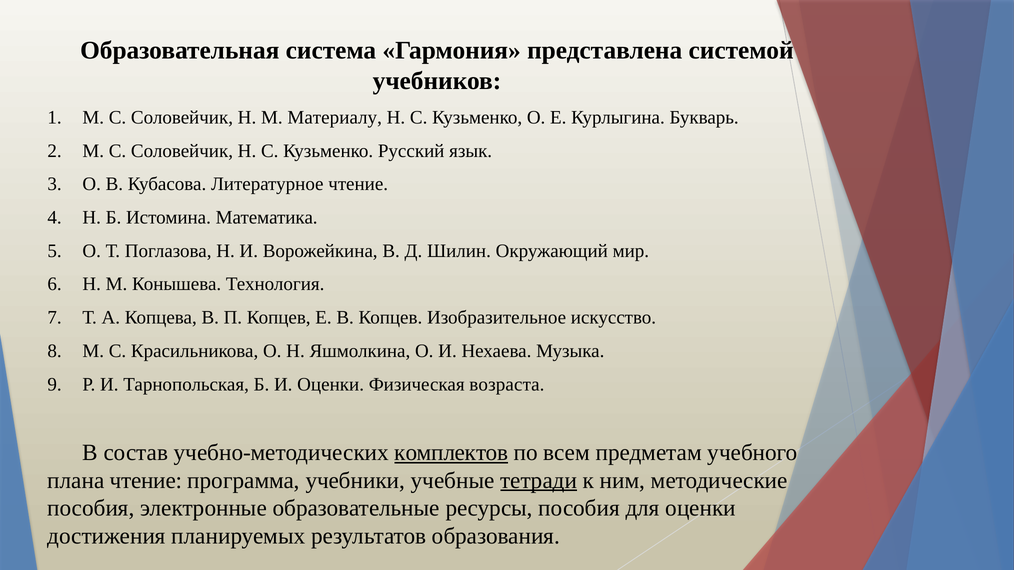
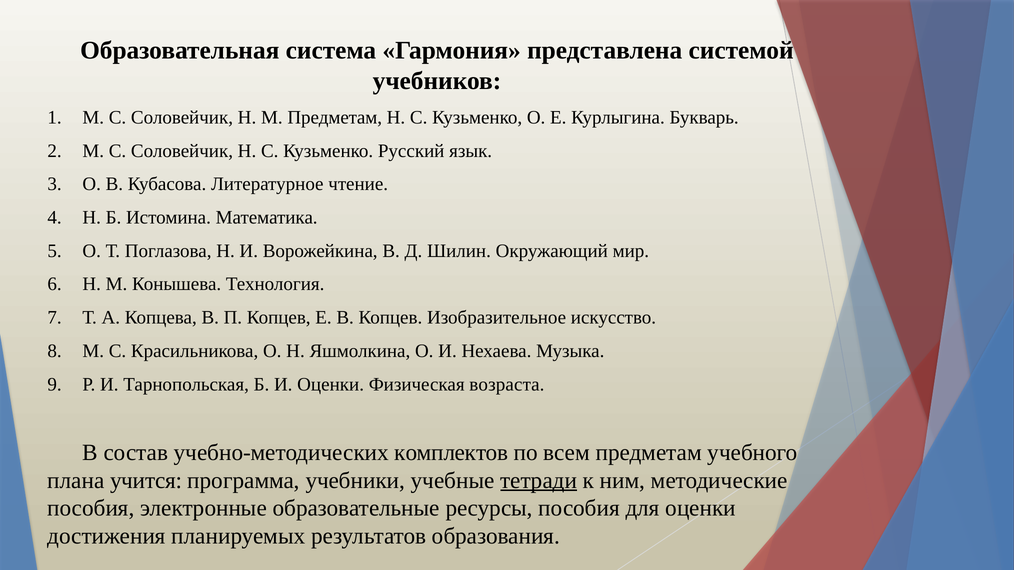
М Материалу: Материалу -> Предметам (335, 117)
комплектов underline: present -> none (451, 453)
плана чтение: чтение -> учится (146, 481)
